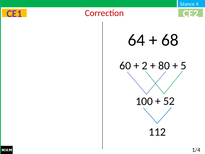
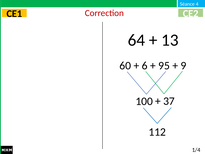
CE1 colour: purple -> black (14, 14)
68: 68 -> 13 (170, 40)
2: 2 -> 6 (145, 66)
80: 80 -> 95 (164, 66)
5: 5 -> 9 (184, 66)
52: 52 -> 37 (169, 101)
